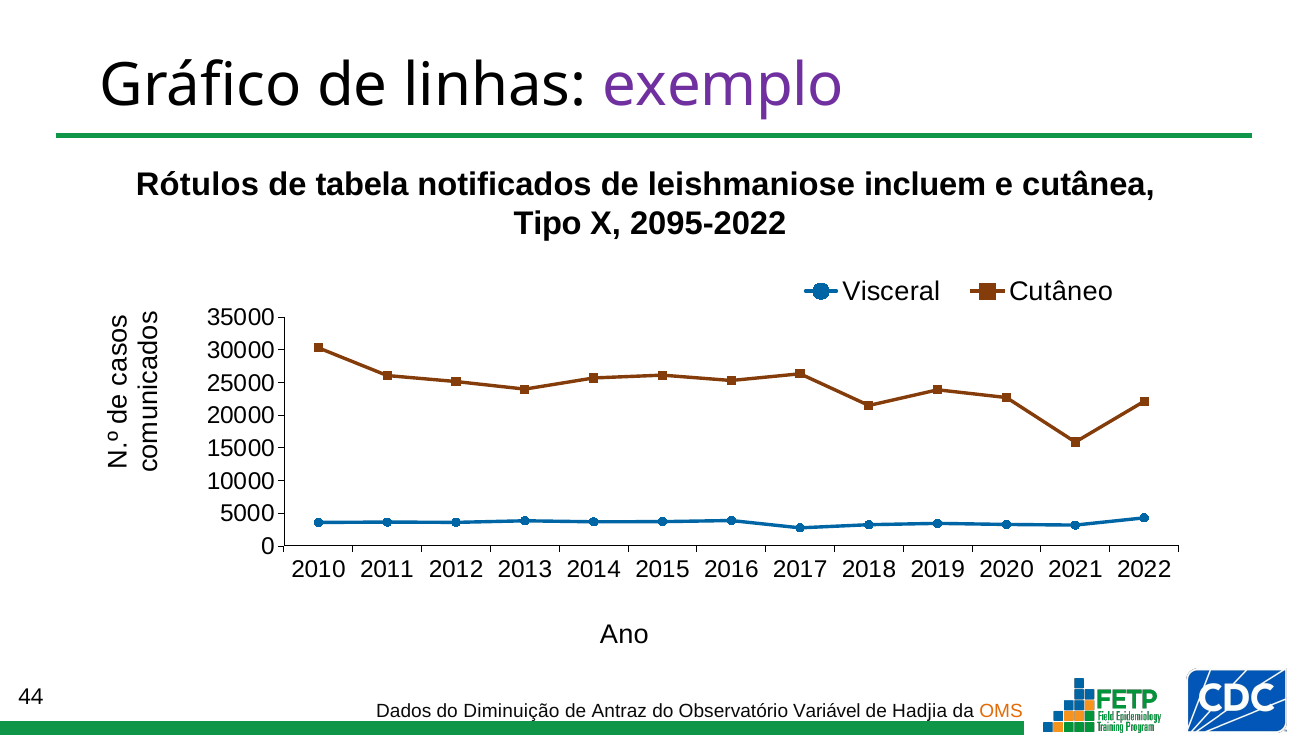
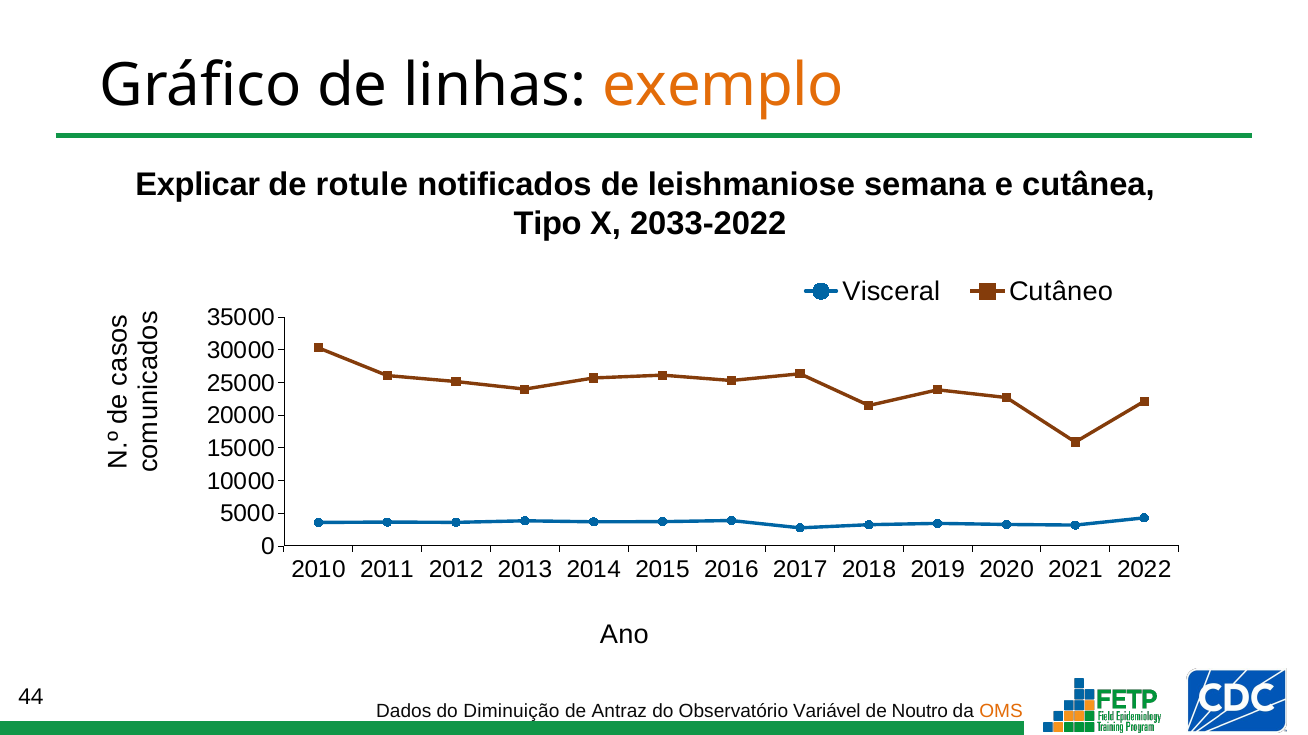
exemplo colour: purple -> orange (723, 86)
Rótulos: Rótulos -> Explicar (198, 185)
tabela: tabela -> rotule (362, 185)
incluem: incluem -> semana (925, 185)
2095-2022: 2095-2022 -> 2033-2022 (708, 224)
Hadjia: Hadjia -> Noutro (920, 712)
